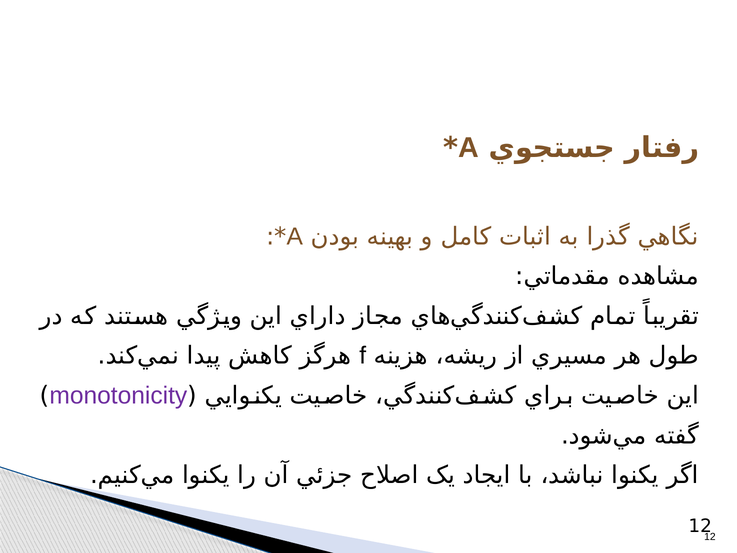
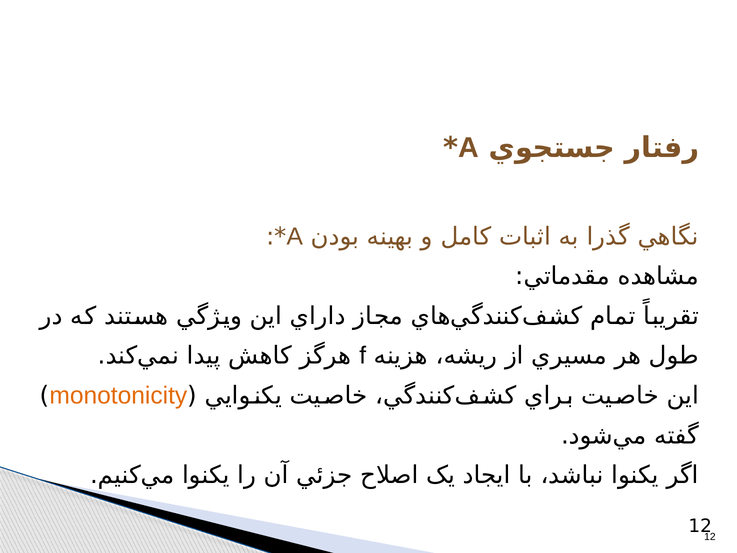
monotonicity colour: purple -> orange (118, 395)
